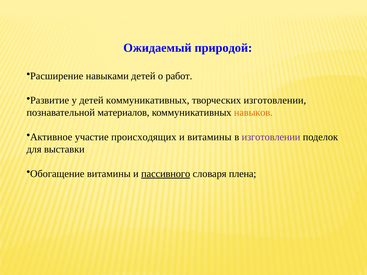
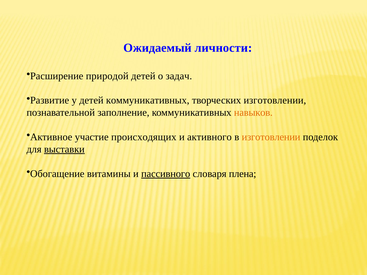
природой: природой -> личности (223, 48)
навыками: навыками -> природой (107, 76)
работ: работ -> задач (179, 76)
материалов: материалов -> заполнение (123, 113)
и витамины: витамины -> активного (209, 137)
изготовлении colour: purple -> orange (271, 137)
выставки underline: none -> present (64, 149)
